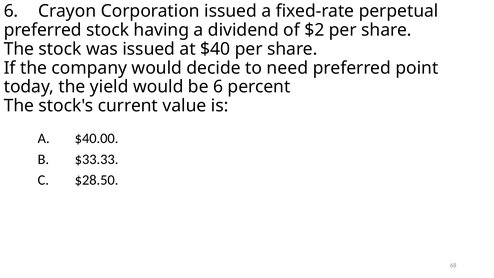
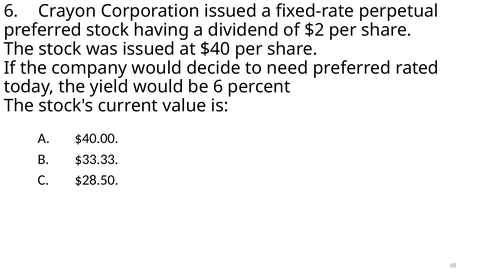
point: point -> rated (417, 68)
